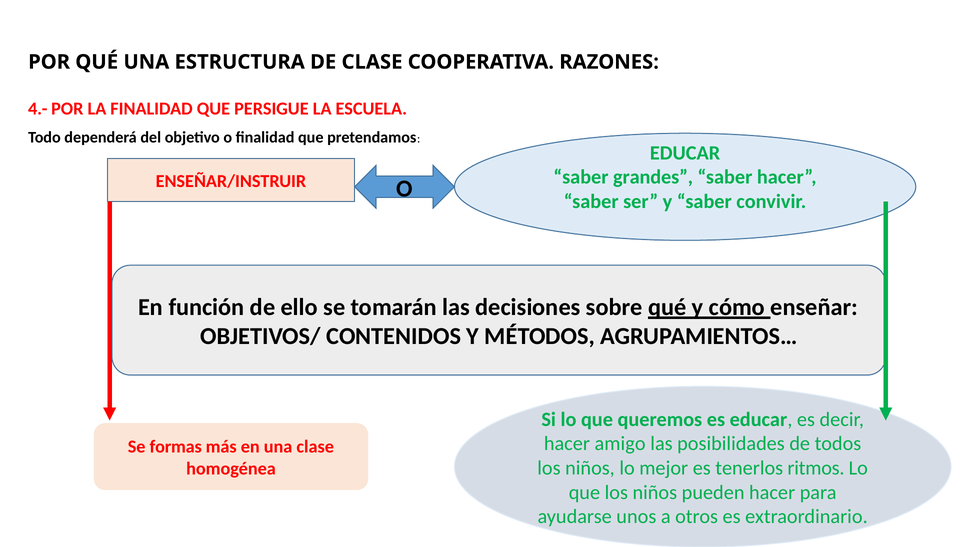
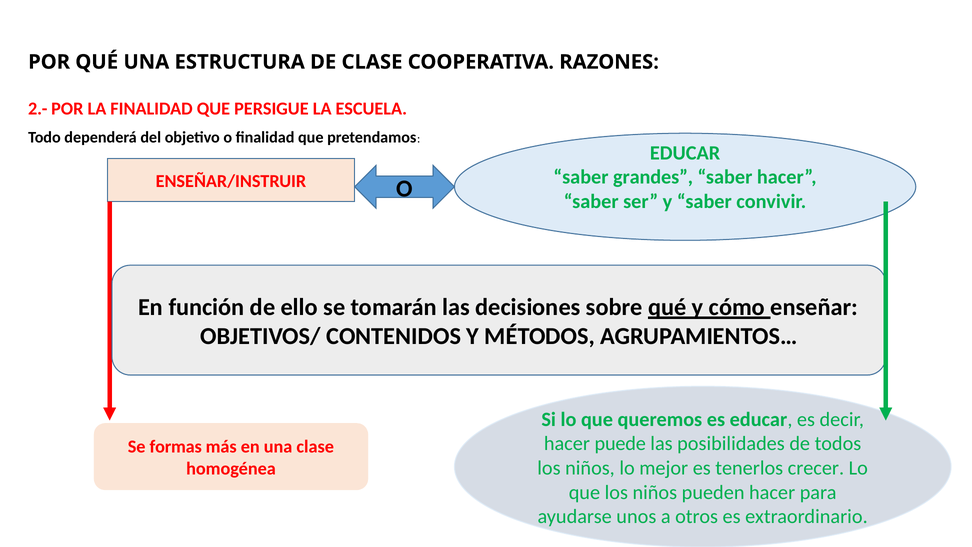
4.-: 4.- -> 2.- (38, 108)
amigo: amigo -> puede (620, 444)
ritmos: ritmos -> crecer (816, 468)
